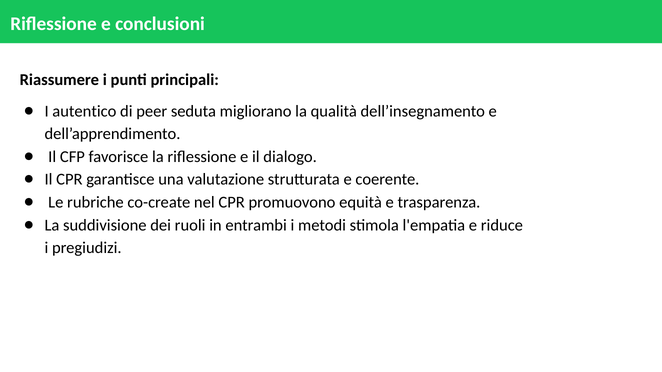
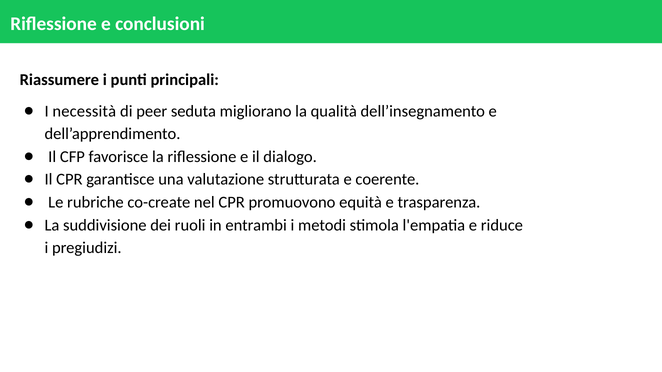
autentico: autentico -> necessità (84, 111)
